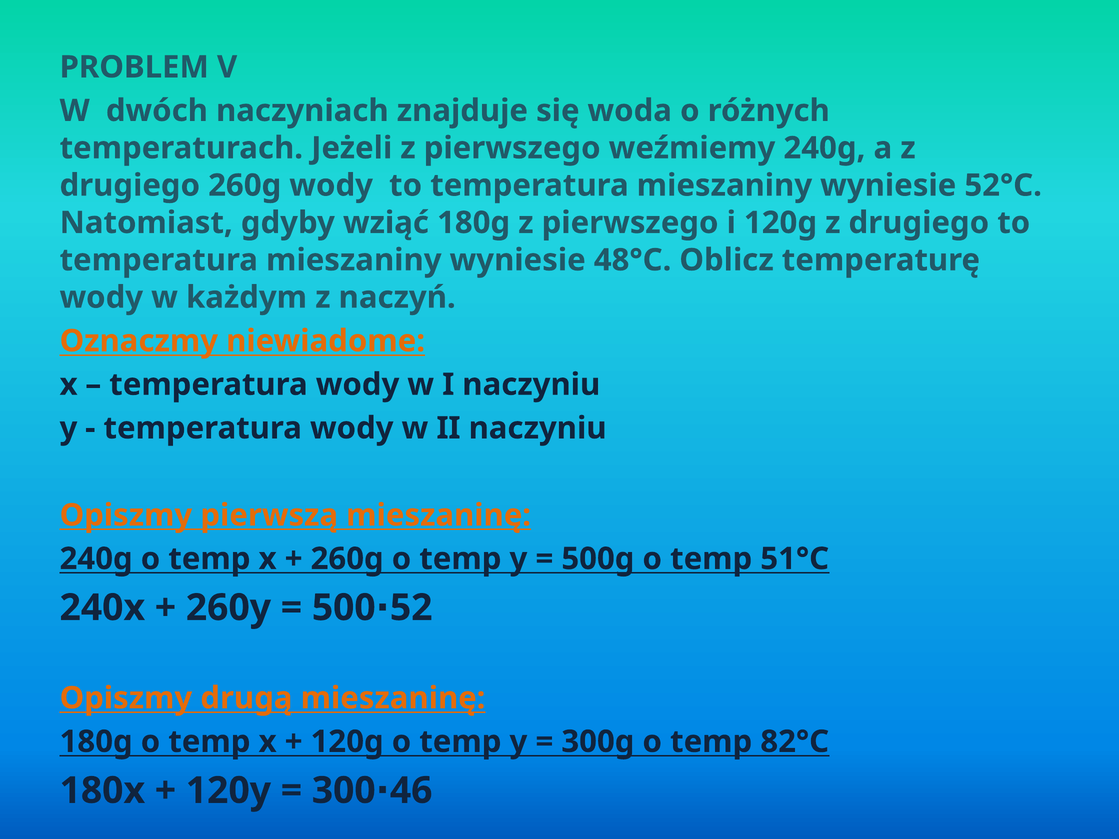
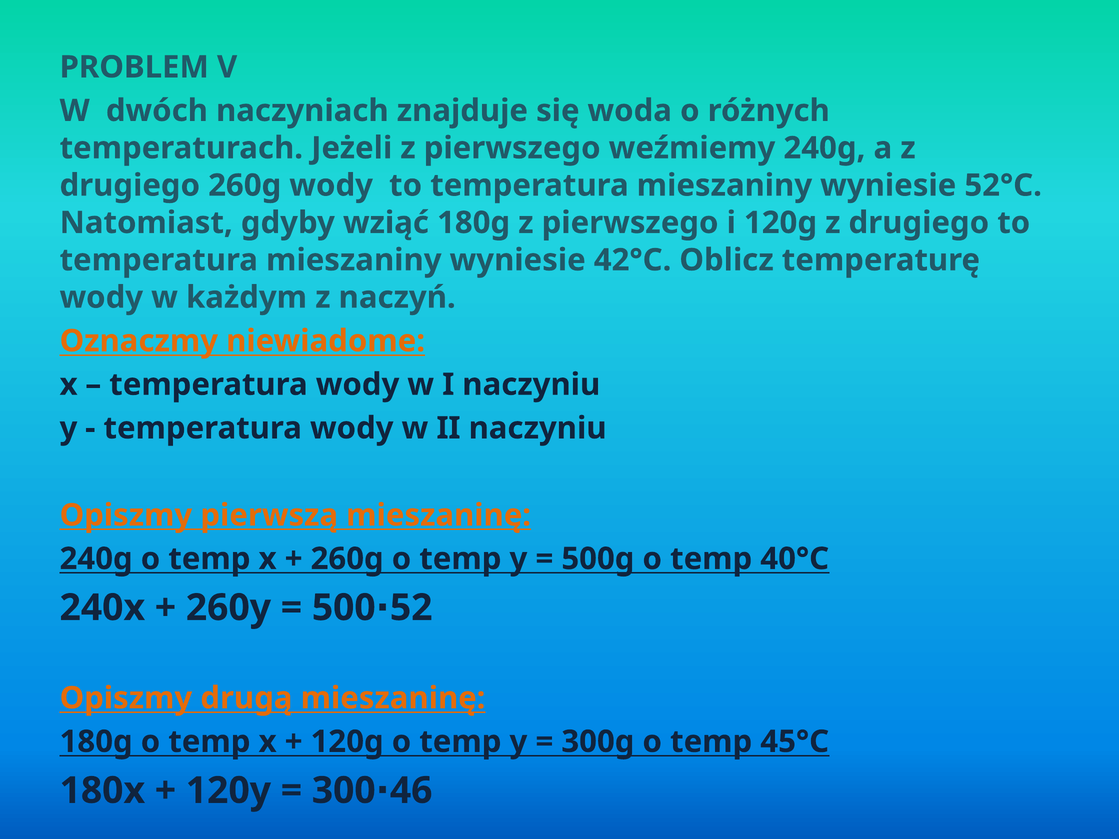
48°C: 48°C -> 42°C (633, 260)
51°C: 51°C -> 40°C (795, 559)
82°C: 82°C -> 45°C (795, 742)
